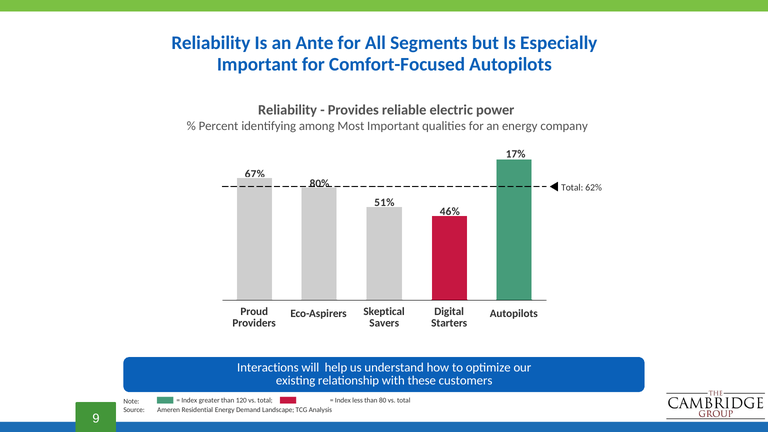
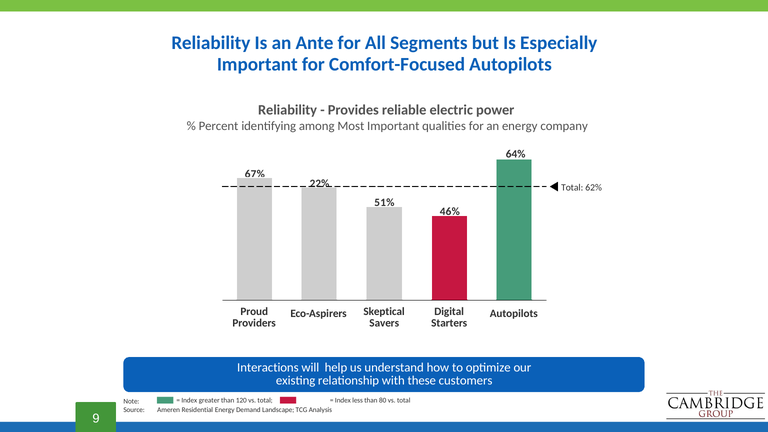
17%: 17% -> 64% (516, 154)
80%: 80% -> 22% (320, 184)
